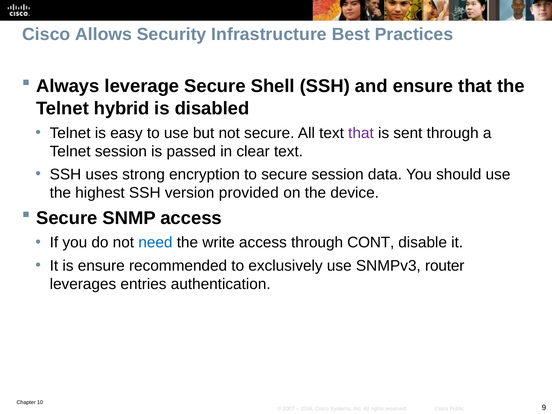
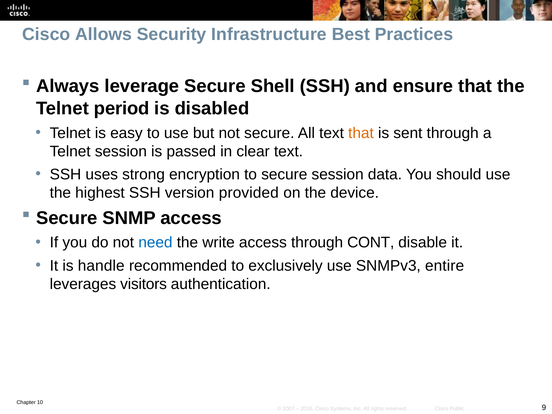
hybrid: hybrid -> period (122, 108)
that colour: purple -> orange (361, 133)
is ensure: ensure -> handle (101, 266)
router: router -> entire (445, 266)
entries: entries -> visitors (144, 284)
